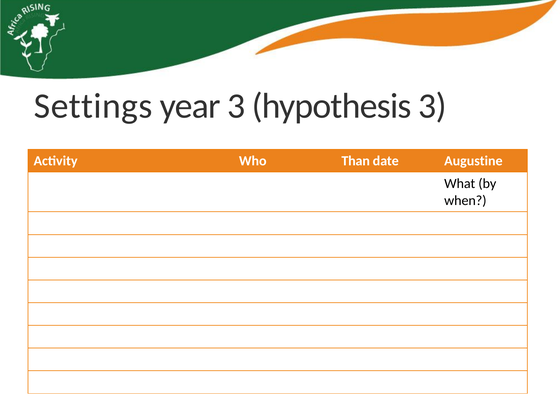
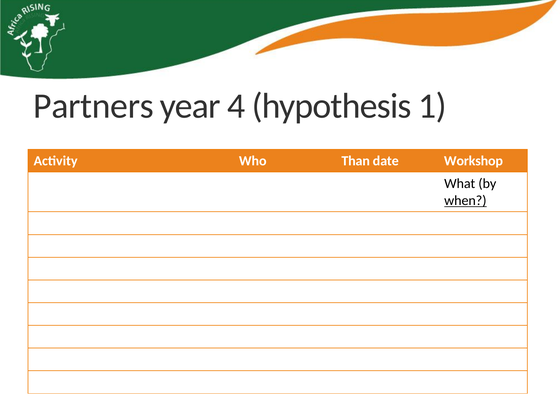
Settings: Settings -> Partners (94, 106)
year 3: 3 -> 4 (236, 106)
hypothesis 3: 3 -> 1 (432, 106)
Augustine: Augustine -> Workshop (473, 161)
when underline: none -> present (465, 201)
